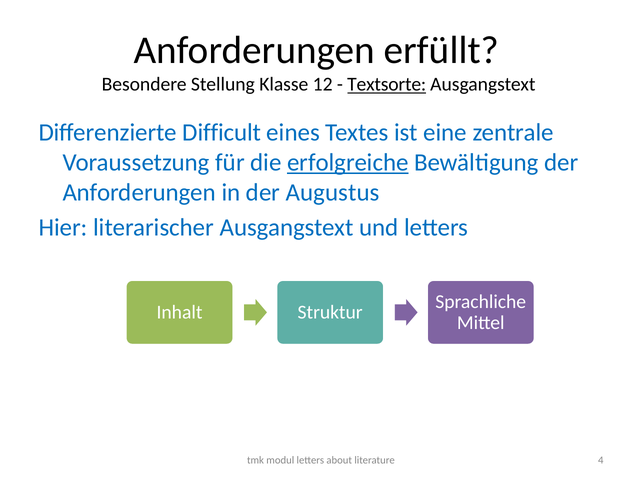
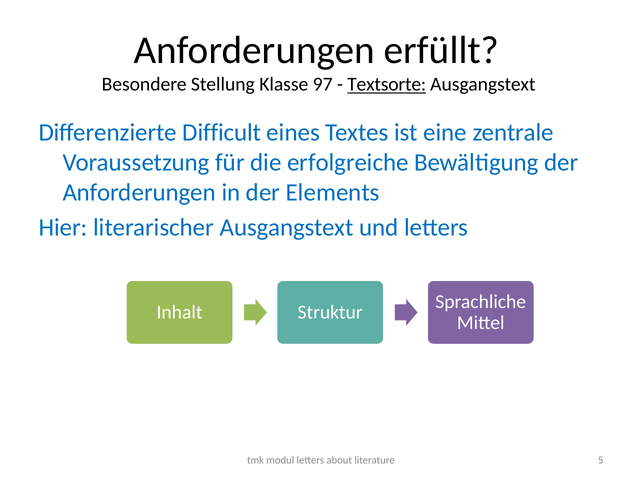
12: 12 -> 97 (323, 84)
erfolgreiche underline: present -> none (348, 162)
Augustus: Augustus -> Elements (333, 192)
4: 4 -> 5 (601, 460)
